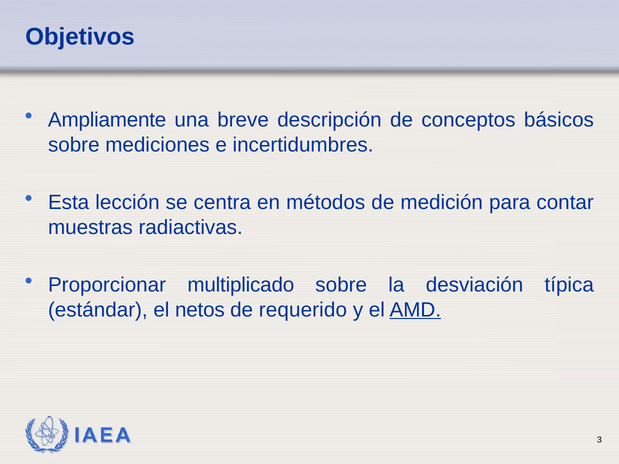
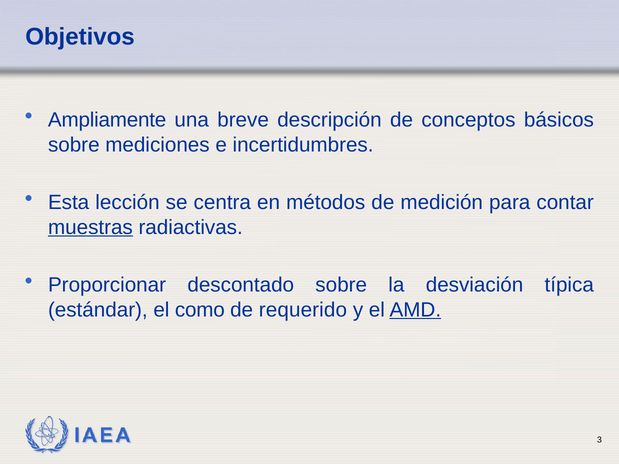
muestras underline: none -> present (90, 227)
multiplicado: multiplicado -> descontado (241, 285)
netos: netos -> como (200, 310)
